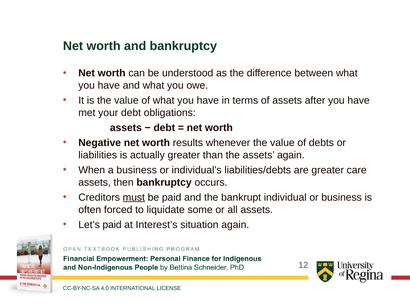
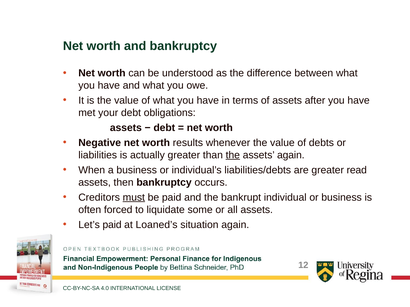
the underline: none -> present (233, 155)
care: care -> read (357, 170)
Interest’s: Interest’s -> Loaned’s (157, 225)
